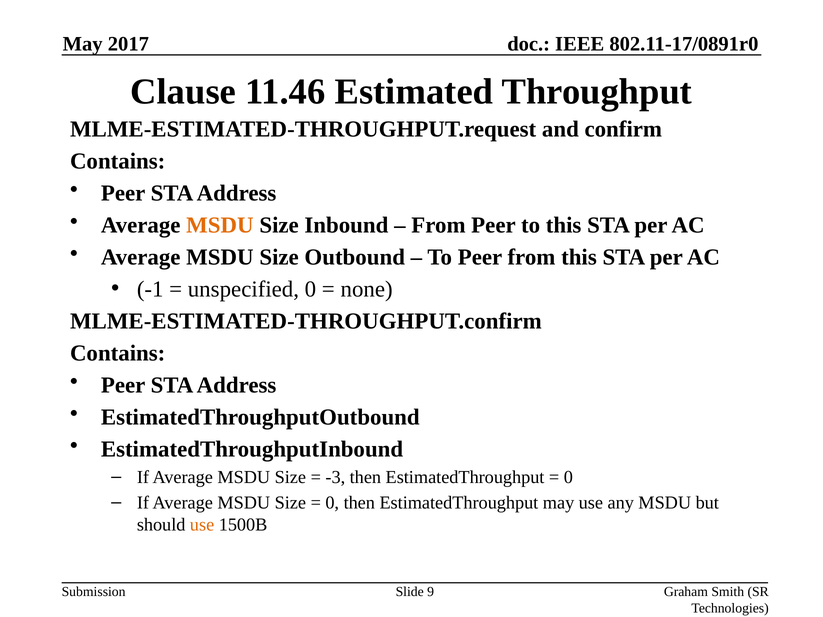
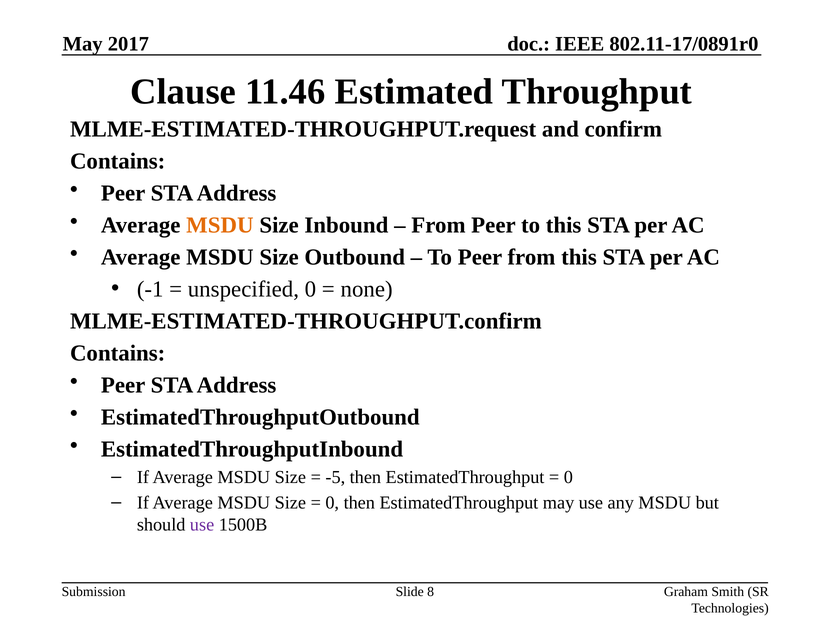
-3: -3 -> -5 (335, 477)
use colour: orange -> purple (202, 525)
9: 9 -> 8 (431, 592)
